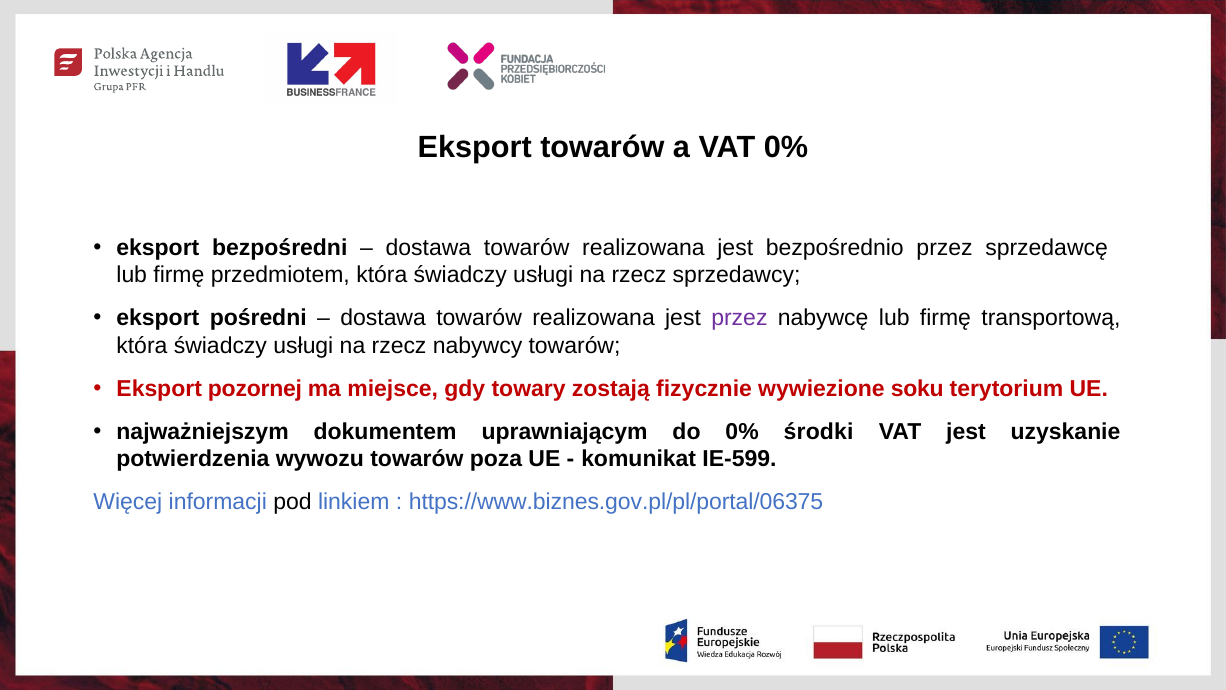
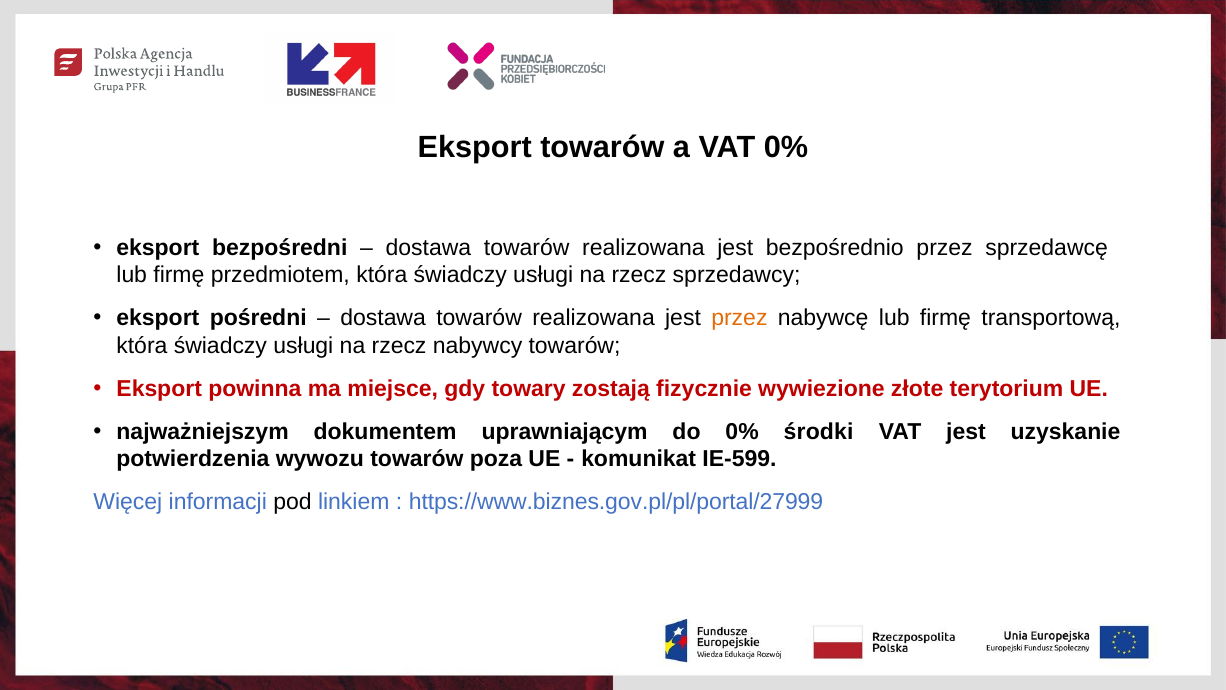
przez colour: purple -> orange (739, 318)
pozornej: pozornej -> powinna (255, 389)
soku: soku -> złote (917, 389)
https://www.biznes.gov.pl/pl/portal/06375: https://www.biznes.gov.pl/pl/portal/06375 -> https://www.biznes.gov.pl/pl/portal/27999 (616, 502)
